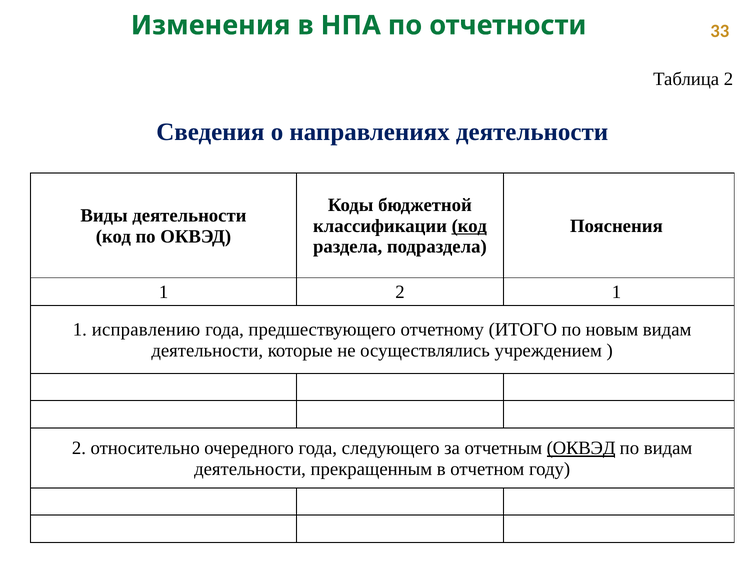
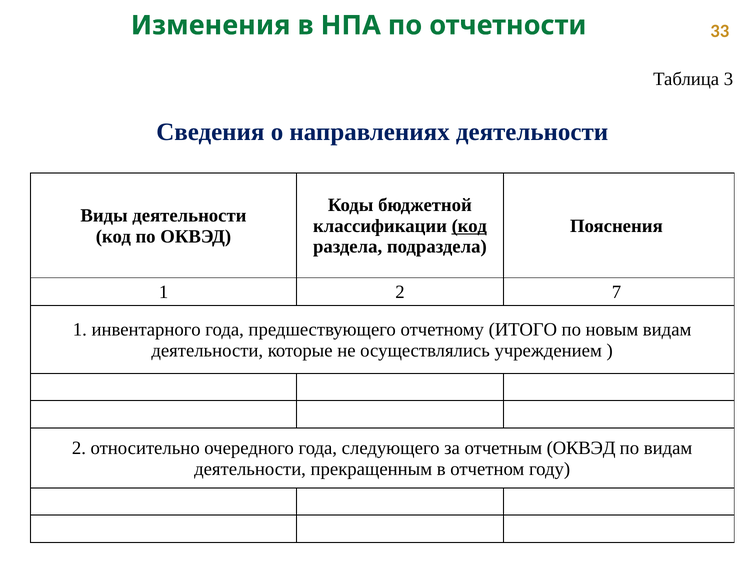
Таблица 2: 2 -> 3 (728, 79)
2 1: 1 -> 7 (616, 292)
исправлению: исправлению -> инвентарного (146, 330)
ОКВЭД underline: present -> none (581, 448)
